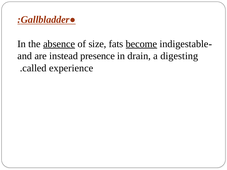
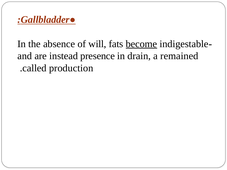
absence underline: present -> none (59, 44)
size: size -> will (97, 44)
digesting: digesting -> remained (179, 56)
experience: experience -> production (71, 68)
